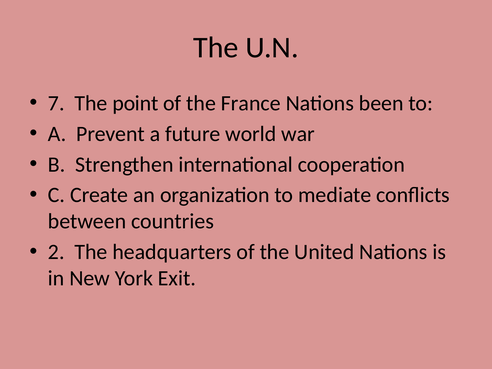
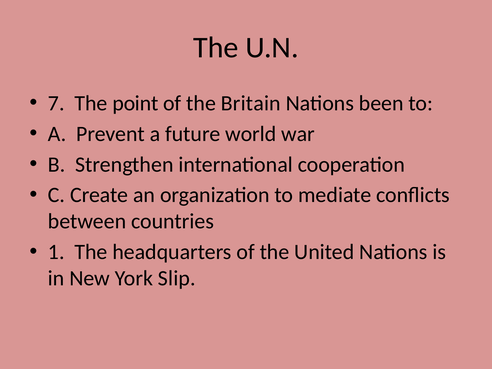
France: France -> Britain (251, 103)
2: 2 -> 1 (56, 252)
Exit: Exit -> Slip (177, 278)
